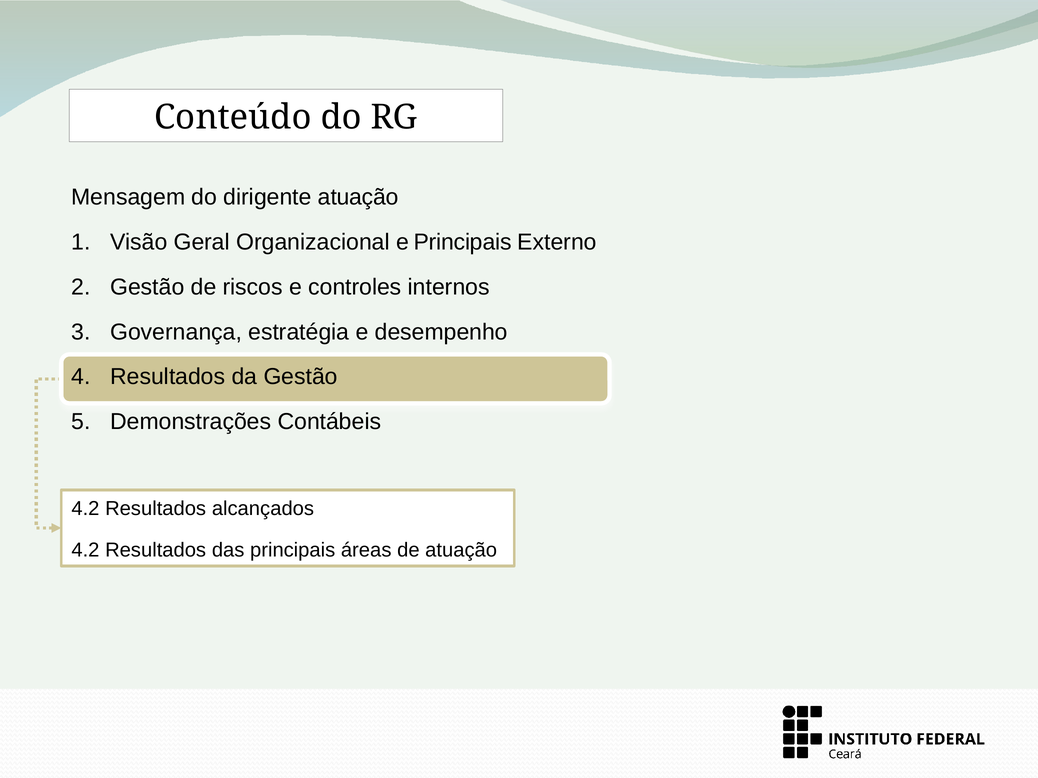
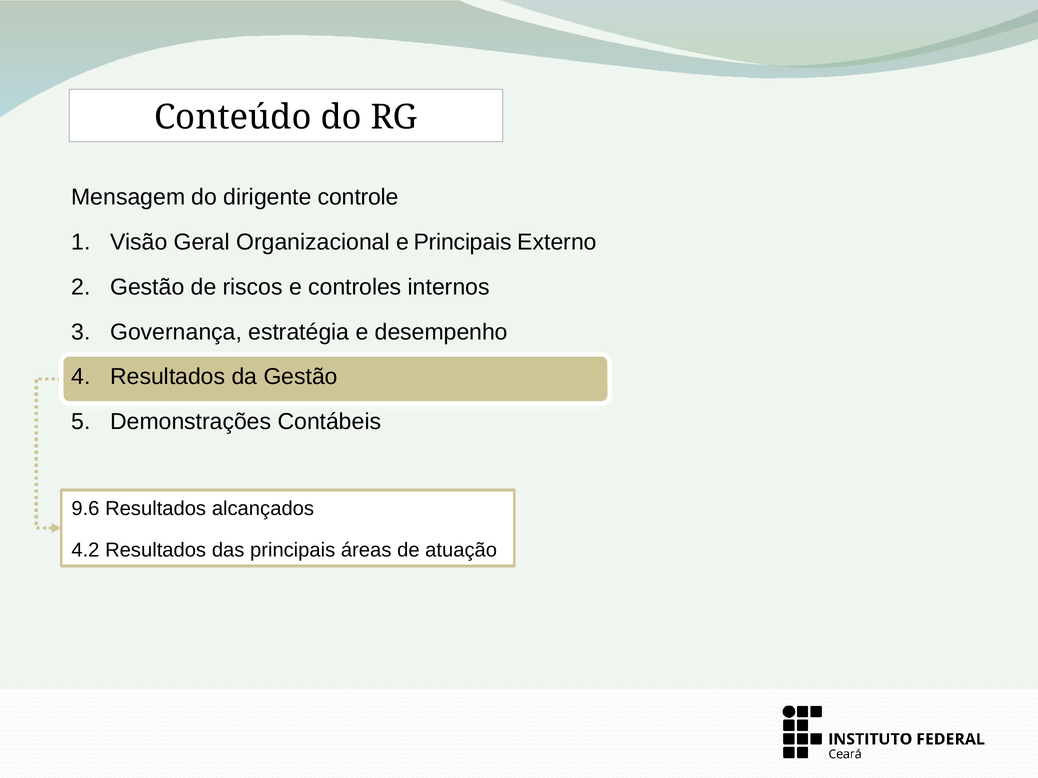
dirigente atuação: atuação -> controle (358, 197)
4.2: 4.2 -> 9.6 (85, 509)
